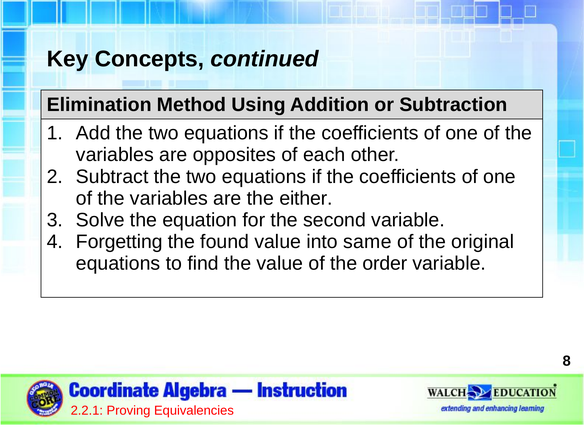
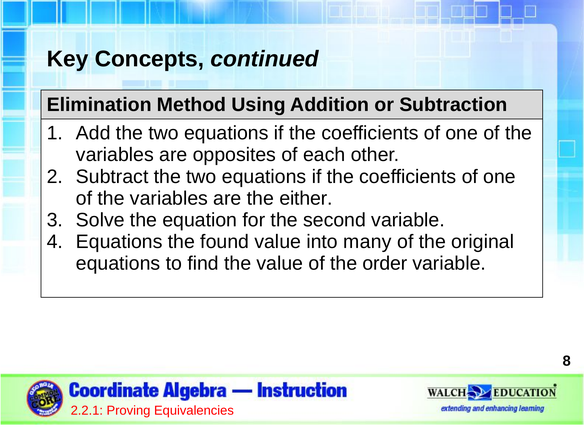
Forgetting: Forgetting -> Equations (119, 242)
same: same -> many (367, 242)
